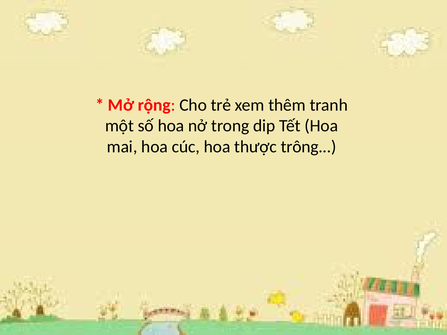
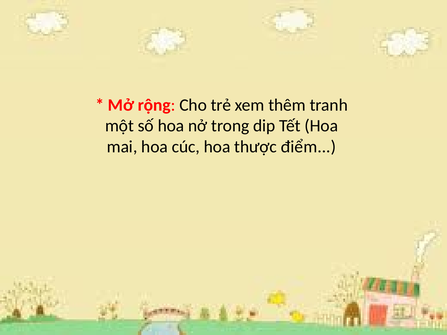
trông: trông -> điểm (308, 147)
